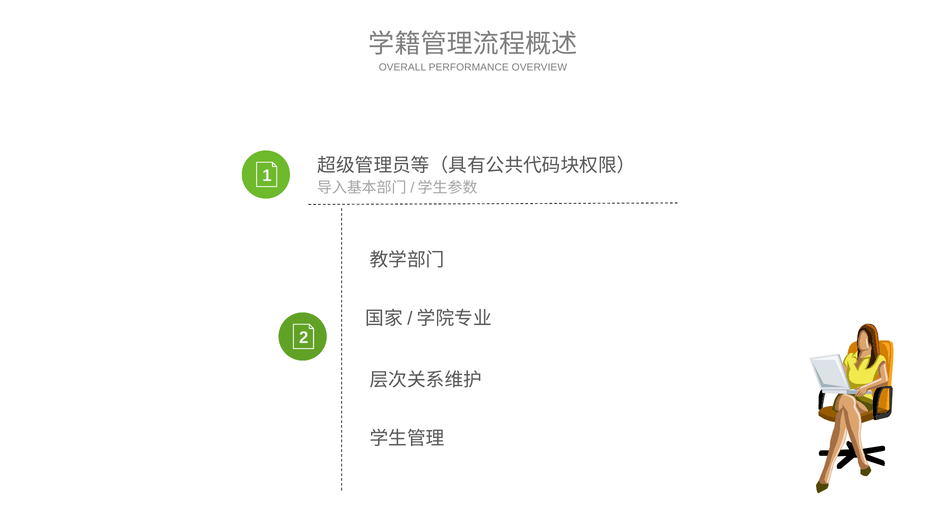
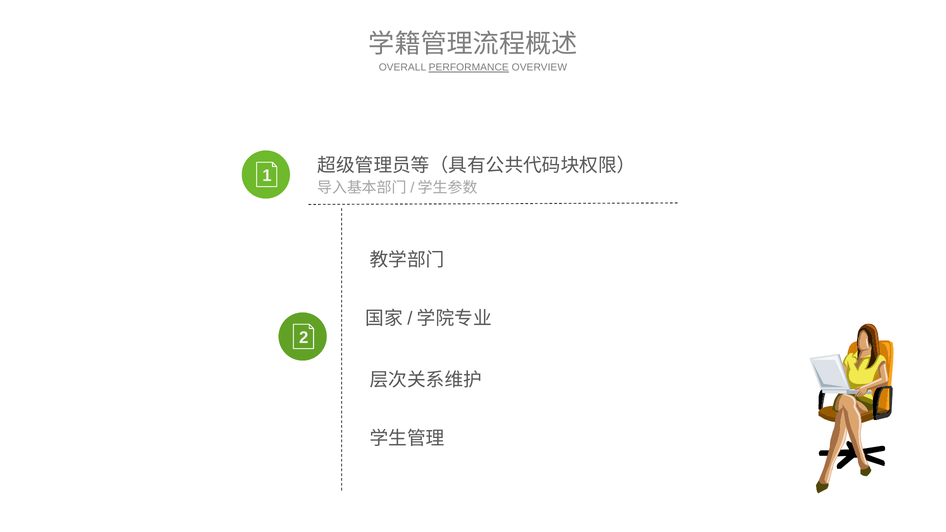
PERFORMANCE underline: none -> present (469, 68)
